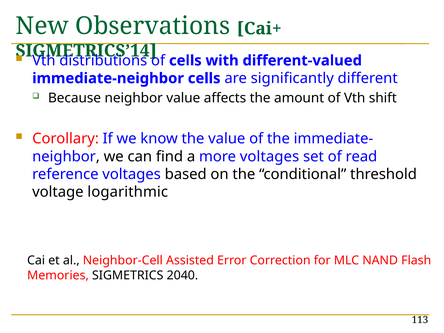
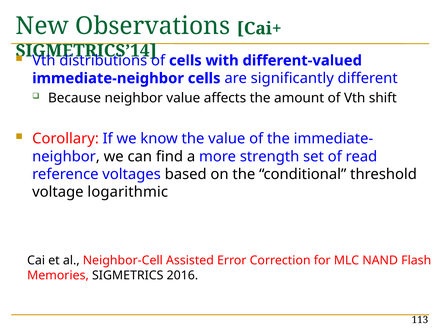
more voltages: voltages -> strength (270, 157)
2040: 2040 -> 2016 (182, 275)
